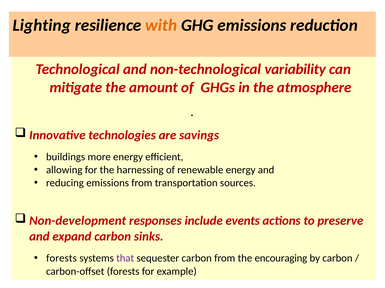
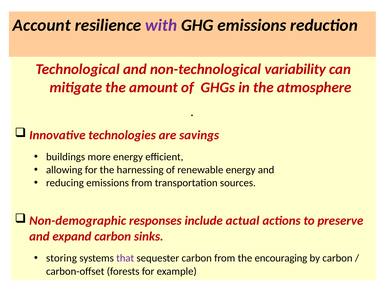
Lighting: Lighting -> Account (42, 25)
with colour: orange -> purple (161, 25)
Non-development: Non-development -> Non-demographic (78, 221)
events: events -> actual (243, 221)
forests: forests -> storing (62, 259)
